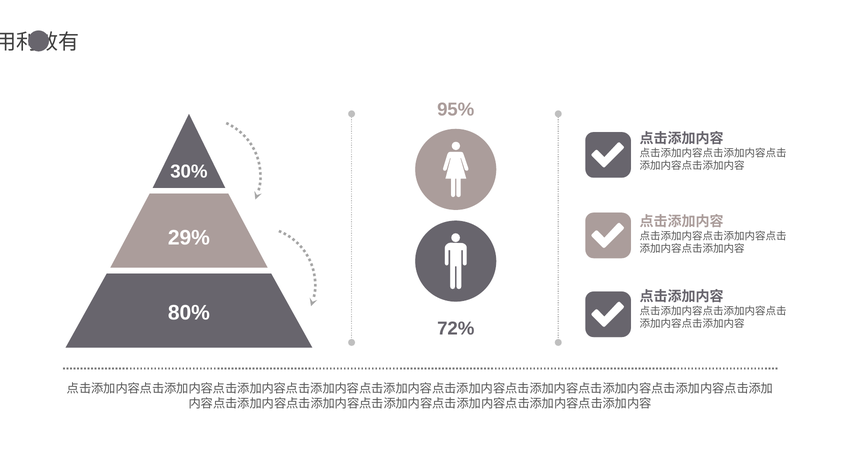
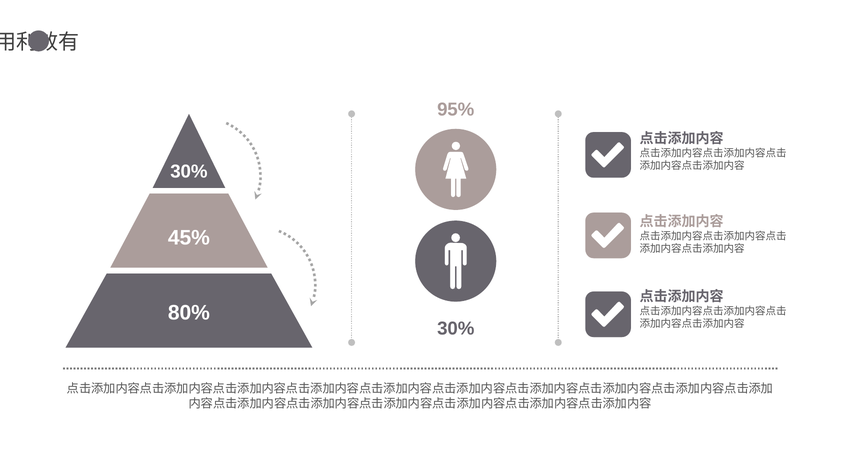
29%: 29% -> 45% (189, 238)
72%: 72% -> 30% (456, 329)
